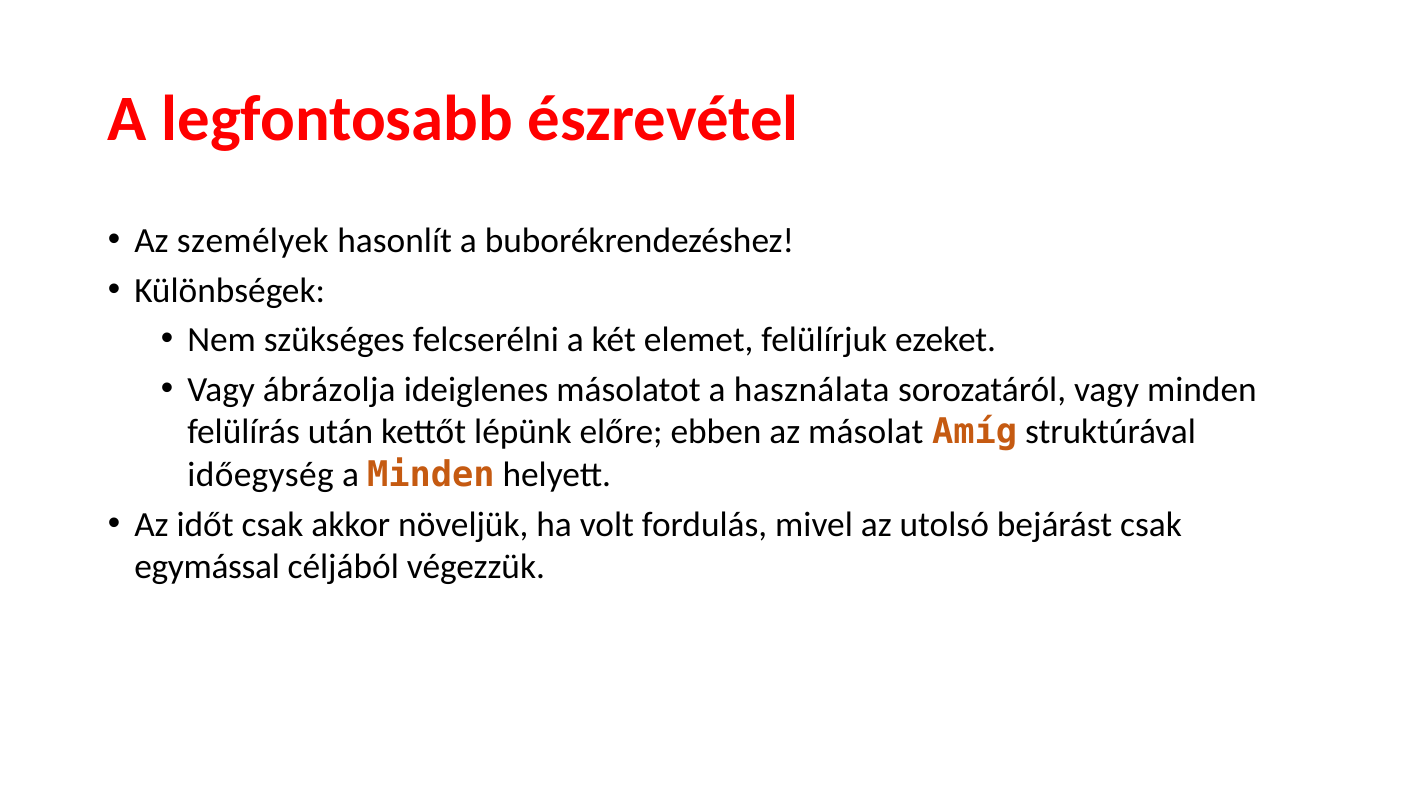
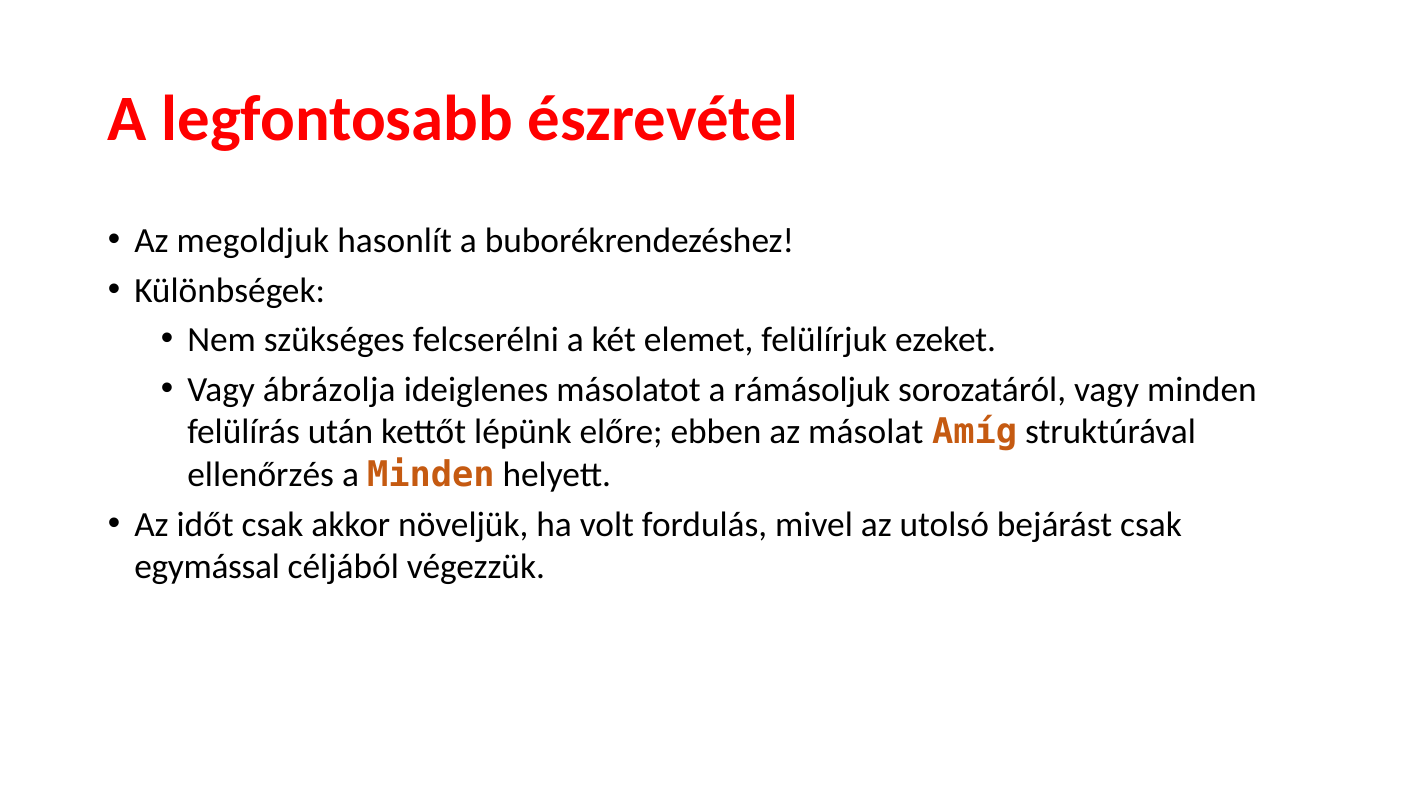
személyek: személyek -> megoldjuk (253, 241)
használata: használata -> rámásoljuk (812, 390)
időegység: időegység -> ellenőrzés (261, 475)
